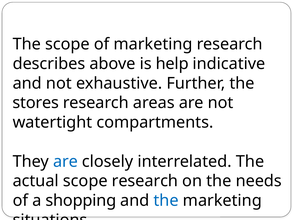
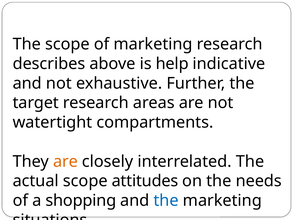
stores: stores -> target (36, 103)
are colour: blue -> orange (65, 161)
scope research: research -> attitudes (145, 181)
